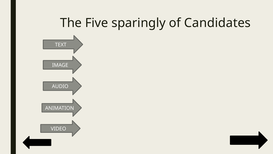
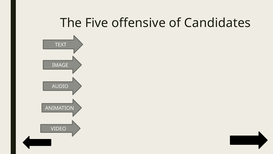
sparingly: sparingly -> offensive (139, 23)
